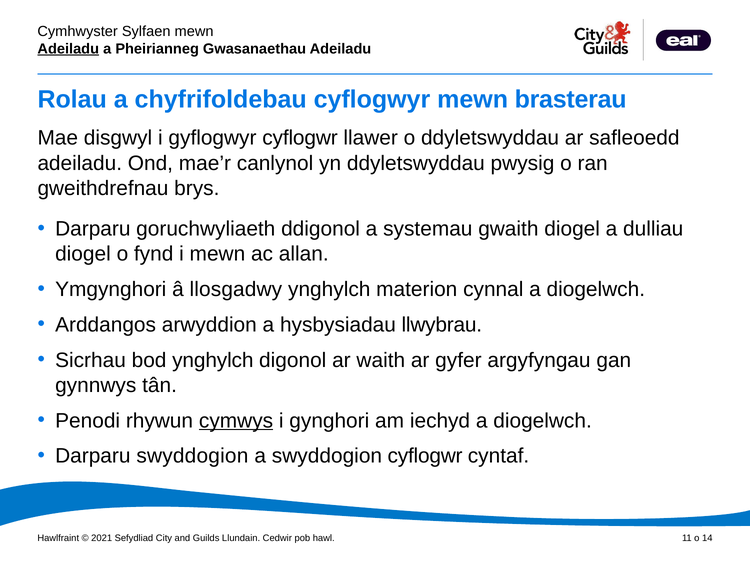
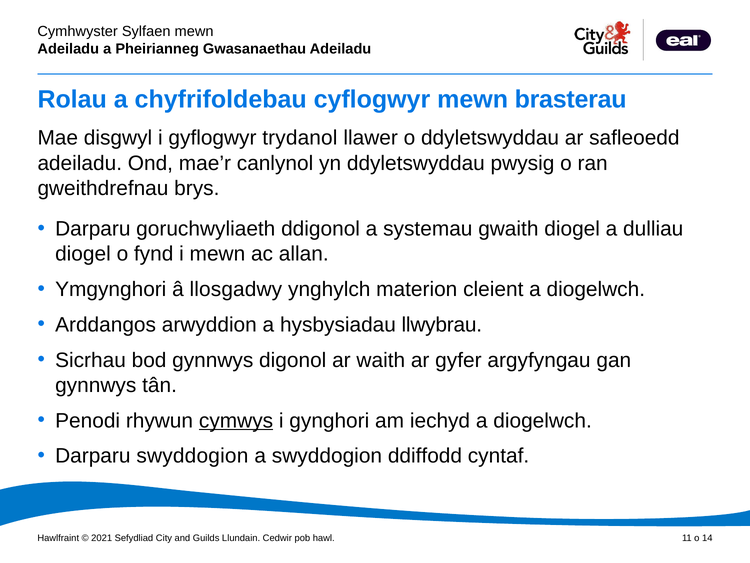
Adeiladu underline: present -> none (68, 49)
gyflogwyr cyflogwr: cyflogwr -> trydanol (300, 138)
cynnal: cynnal -> cleient (493, 289)
bod ynghylch: ynghylch -> gynnwys (213, 360)
swyddogion cyflogwr: cyflogwr -> ddiffodd (425, 456)
